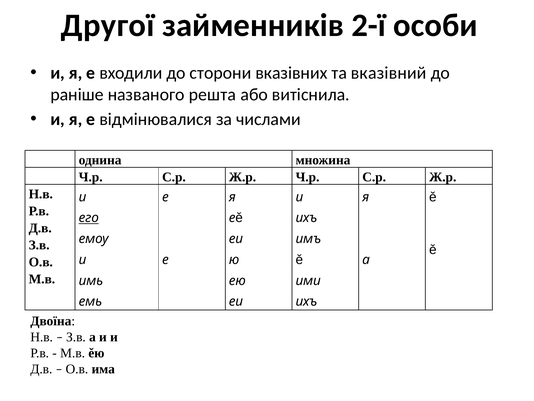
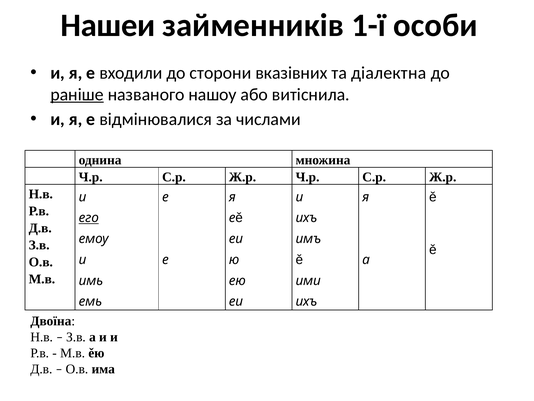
Другої: Другої -> Нашеи (108, 25)
2-ї: 2-ї -> 1-ї (369, 25)
вказівний: вказівний -> діалектна (389, 73)
раніше underline: none -> present (77, 94)
решта: решта -> нашоу (213, 94)
